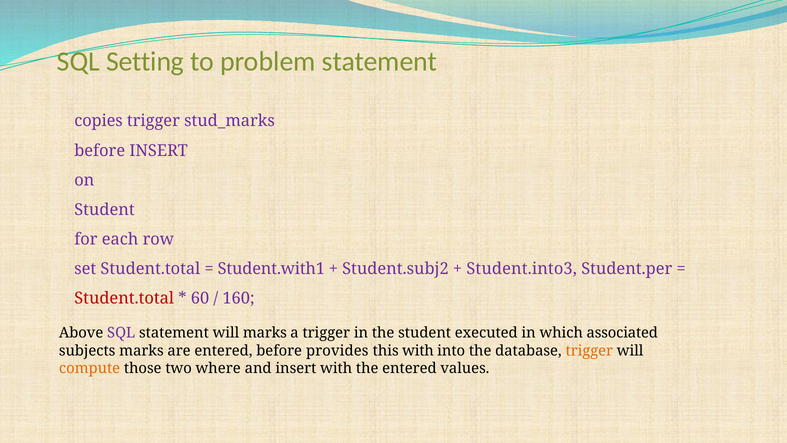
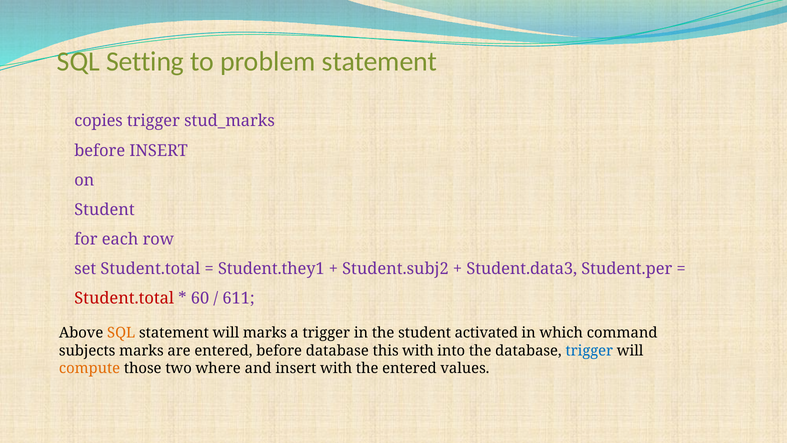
Student.with1: Student.with1 -> Student.they1 (271, 269)
Student.into3: Student.into3 -> Student.data3 (522, 269)
160: 160 -> 611 (239, 298)
SQL colour: purple -> orange (121, 333)
executed: executed -> activated (486, 333)
associated: associated -> command (622, 333)
before provides: provides -> database (337, 350)
trigger colour: orange -> blue (589, 350)
